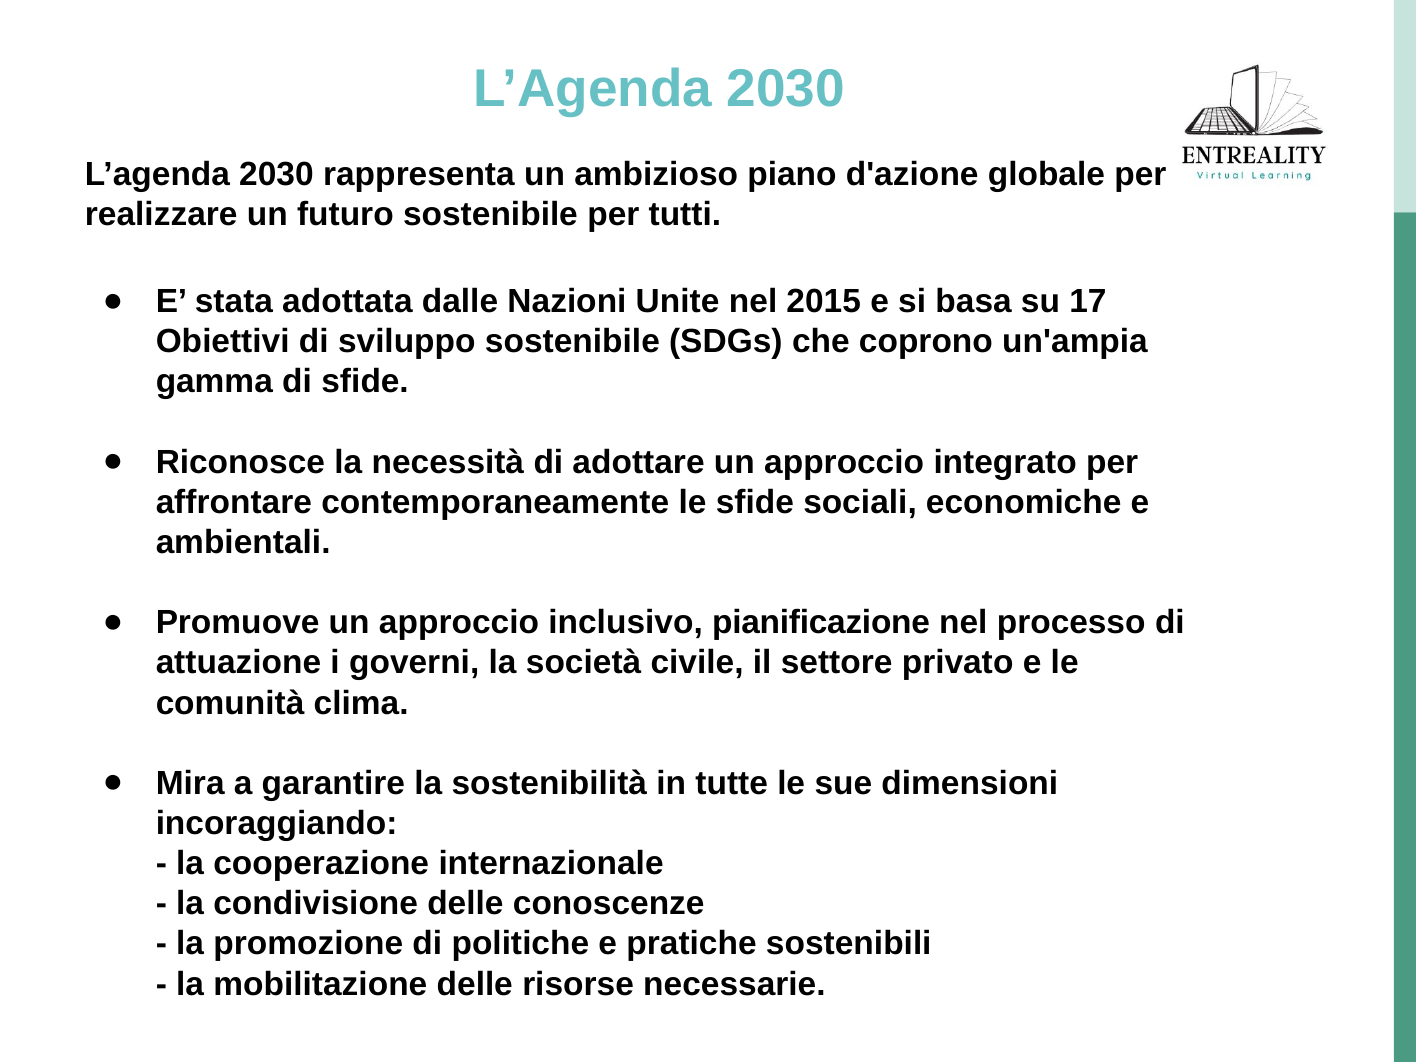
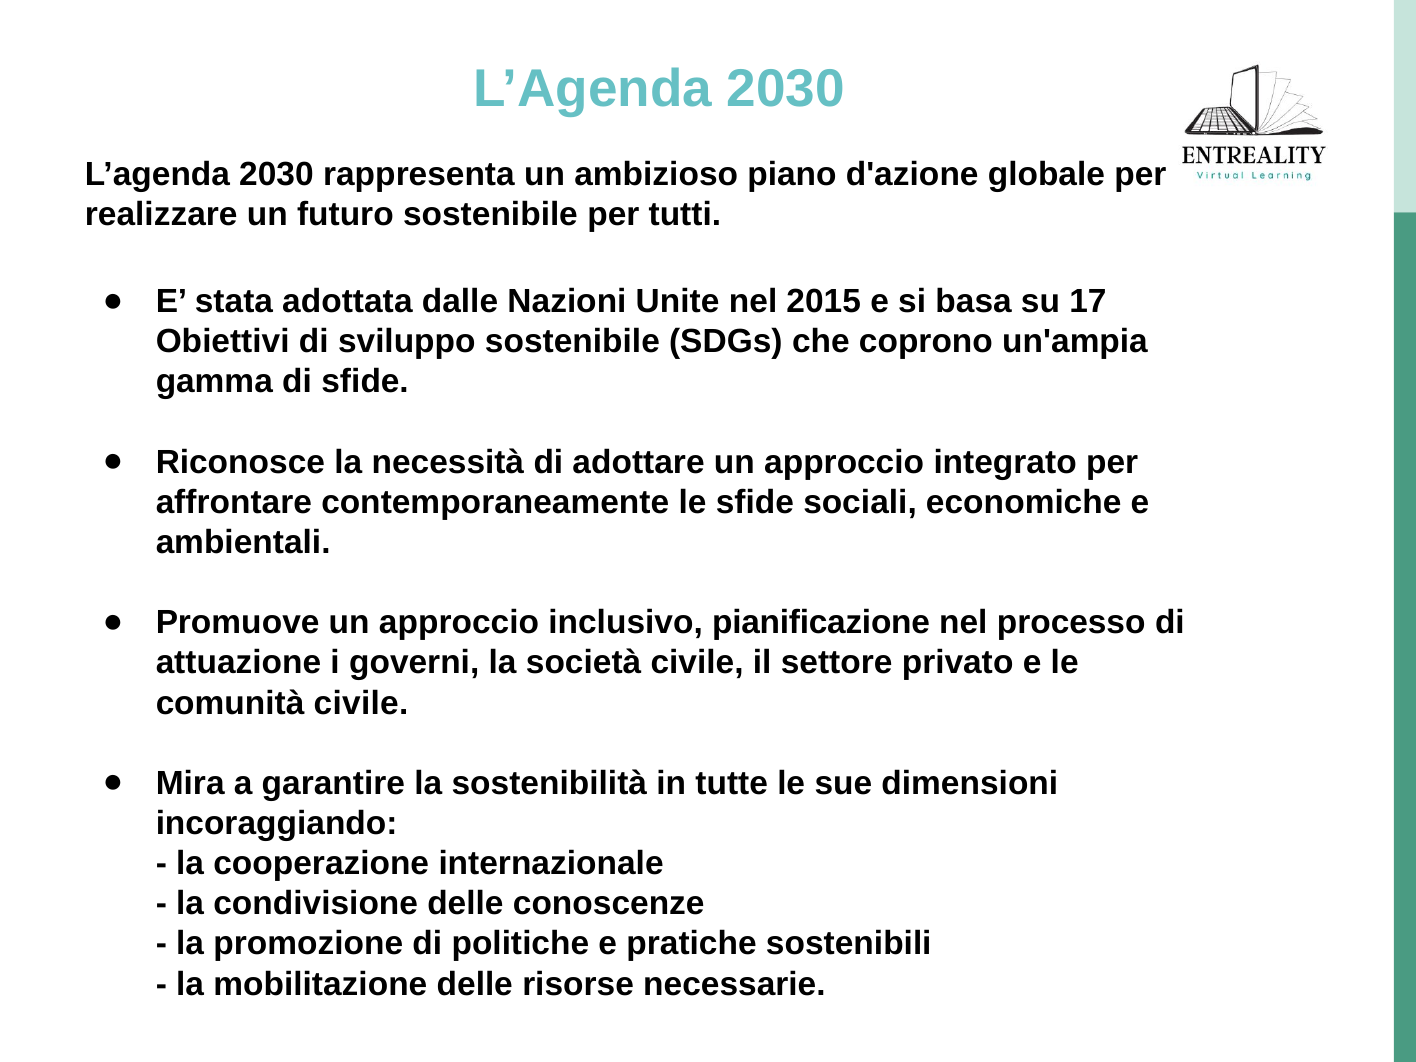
comunità clima: clima -> civile (361, 703)
